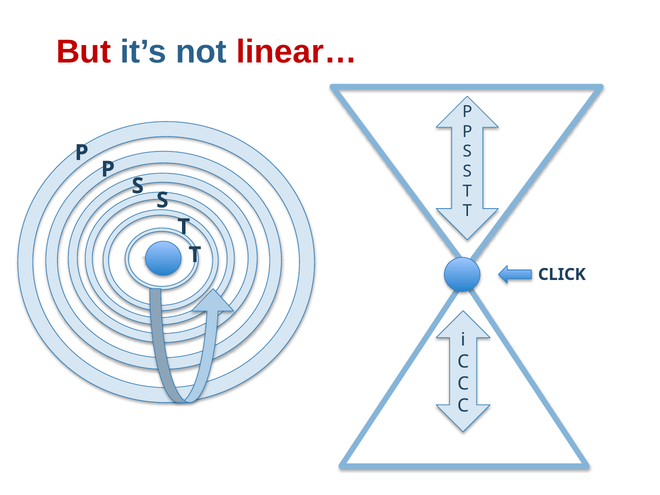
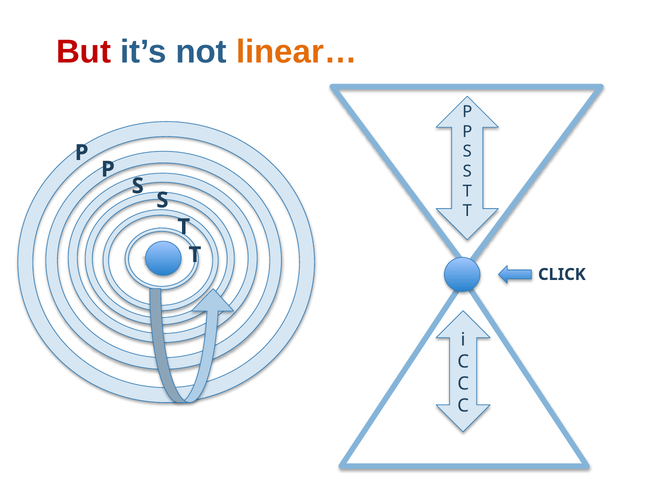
linear… colour: red -> orange (297, 52)
